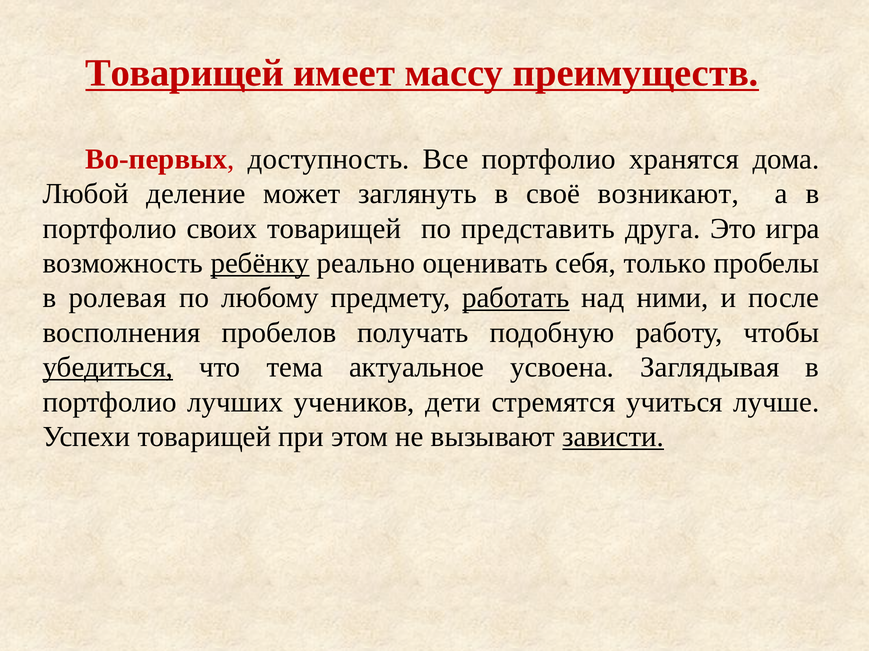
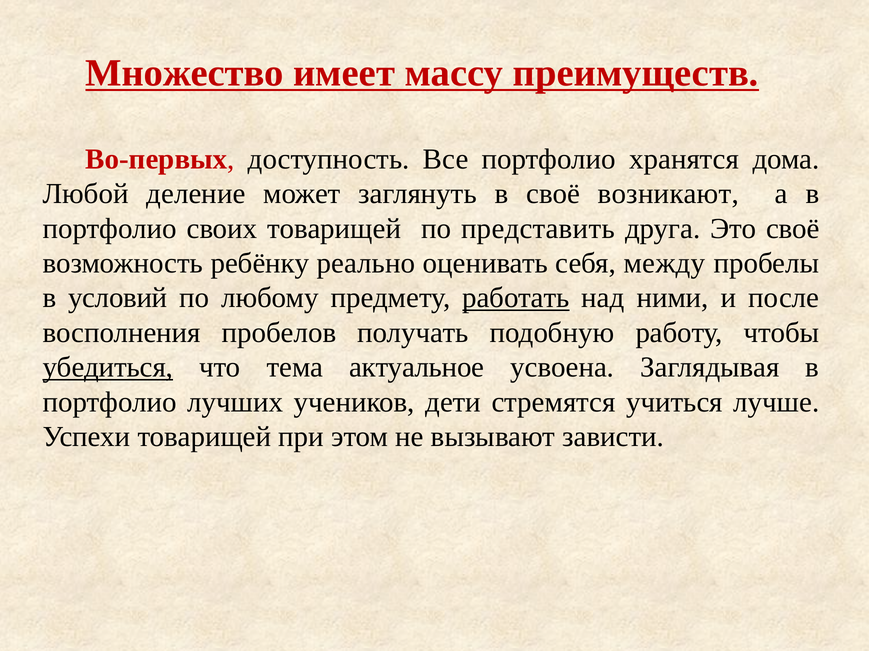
Товарищей: Товарищей -> Множество (185, 73)
Это игра: игра -> своё (793, 229)
ребёнку underline: present -> none (260, 263)
только: только -> между (665, 263)
ролевая: ролевая -> условий (118, 298)
зависти underline: present -> none (613, 437)
